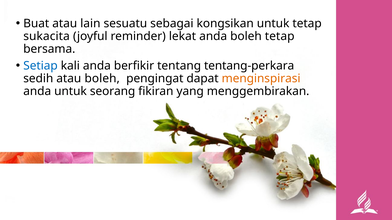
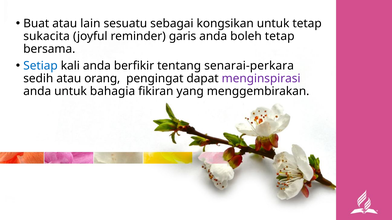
lekat: lekat -> garis (183, 36)
tentang-perkara: tentang-perkara -> senarai-perkara (249, 66)
atau boleh: boleh -> orang (102, 79)
menginspirasi colour: orange -> purple (261, 79)
seorang: seorang -> bahagia (113, 91)
